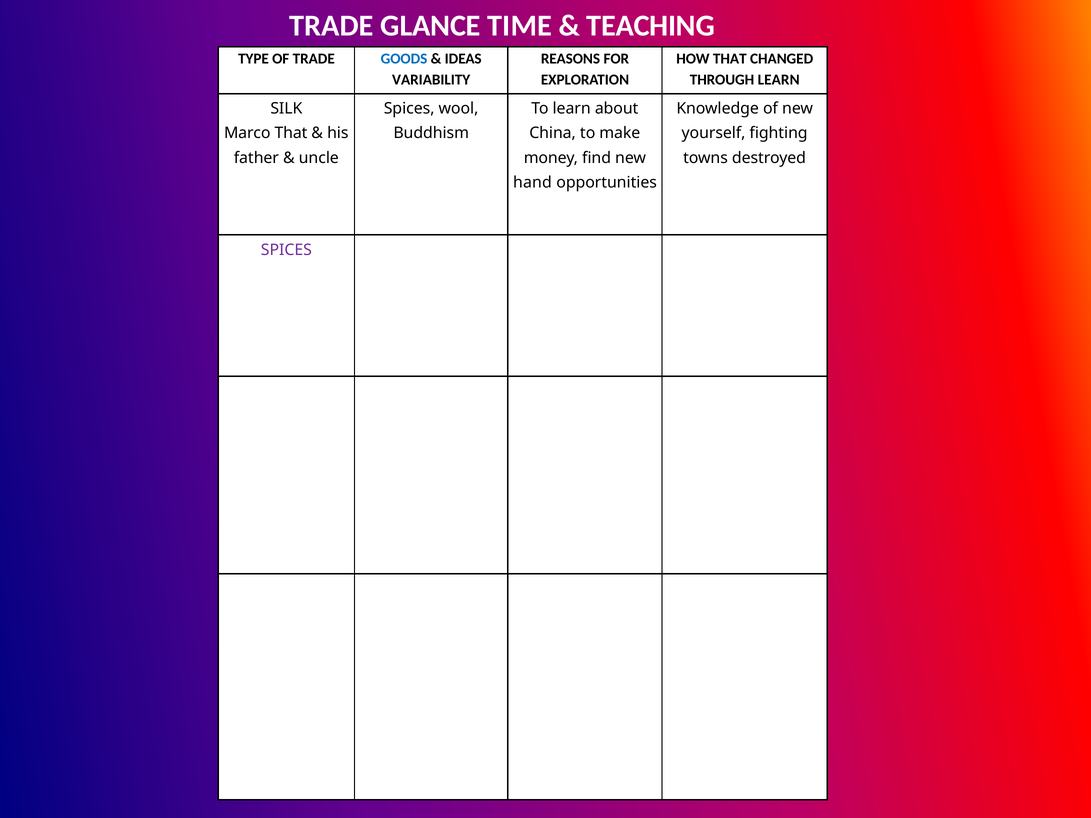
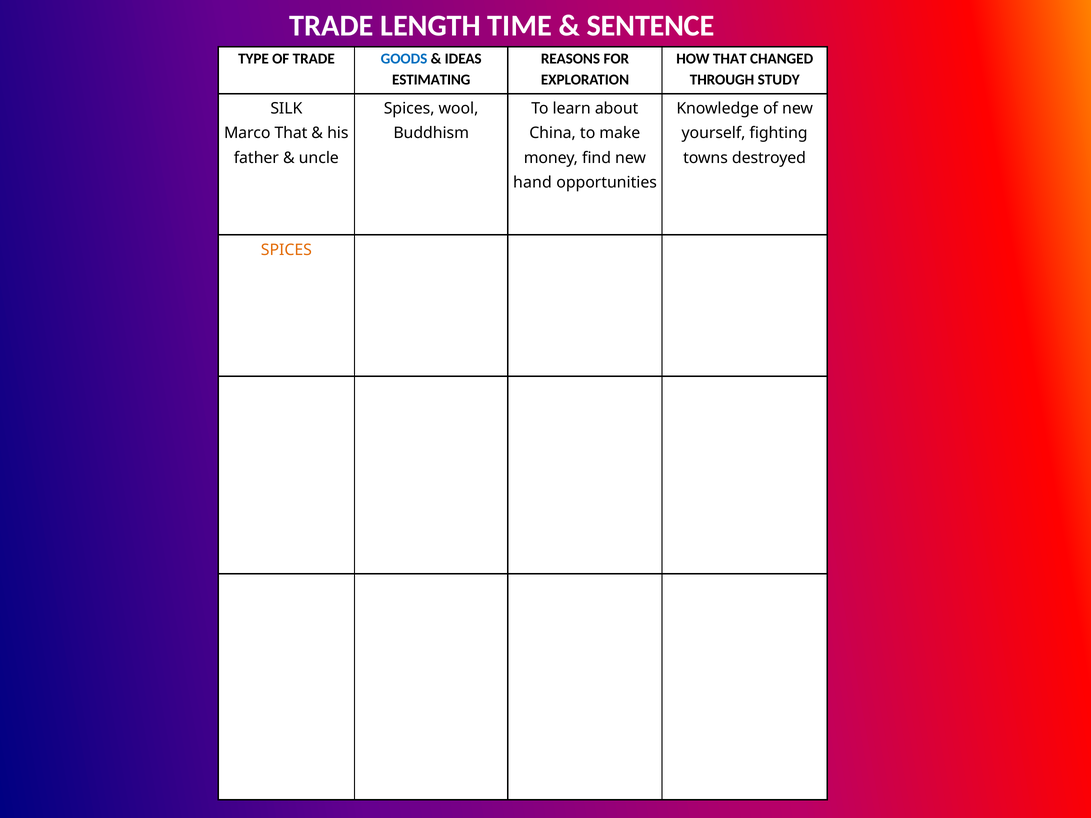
GLANCE: GLANCE -> LENGTH (431, 26)
TEACHING: TEACHING -> SENTENCE (651, 26)
VARIABILITY: VARIABILITY -> ESTIMATING (431, 80)
THROUGH LEARN: LEARN -> STUDY (779, 80)
SPICES colour: purple -> orange (286, 250)
